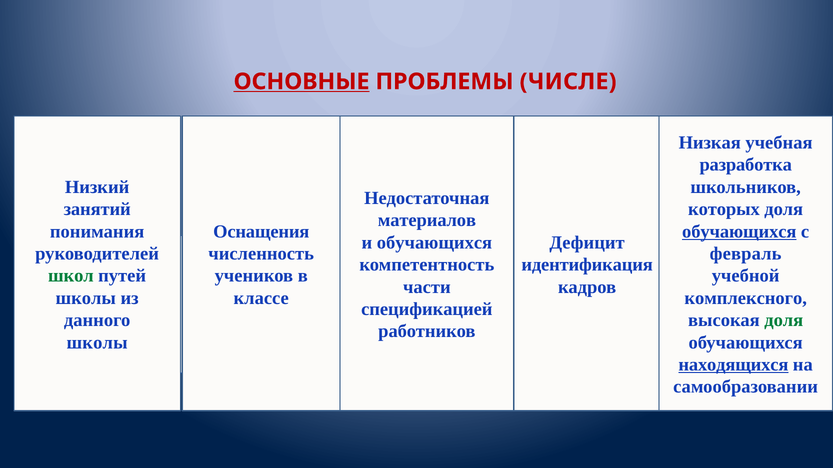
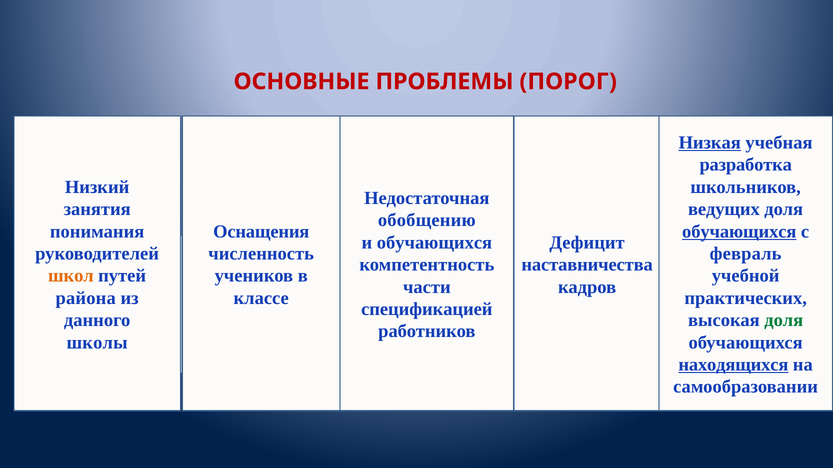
ОСНОВНЫЕ underline: present -> none (302, 82)
ЧИСЛЕ: ЧИСЛЕ -> ПОРОГ (568, 82)
Низкая underline: none -> present (710, 143)
занятий: занятий -> занятия (97, 210)
которых: которых -> ведущих (724, 210)
материалов: материалов -> обобщению (427, 221)
идентификация: идентификация -> наставничества (587, 265)
школ colour: green -> orange (71, 276)
школы: школы -> района (86, 298)
комплексного: комплексного -> практических (746, 298)
